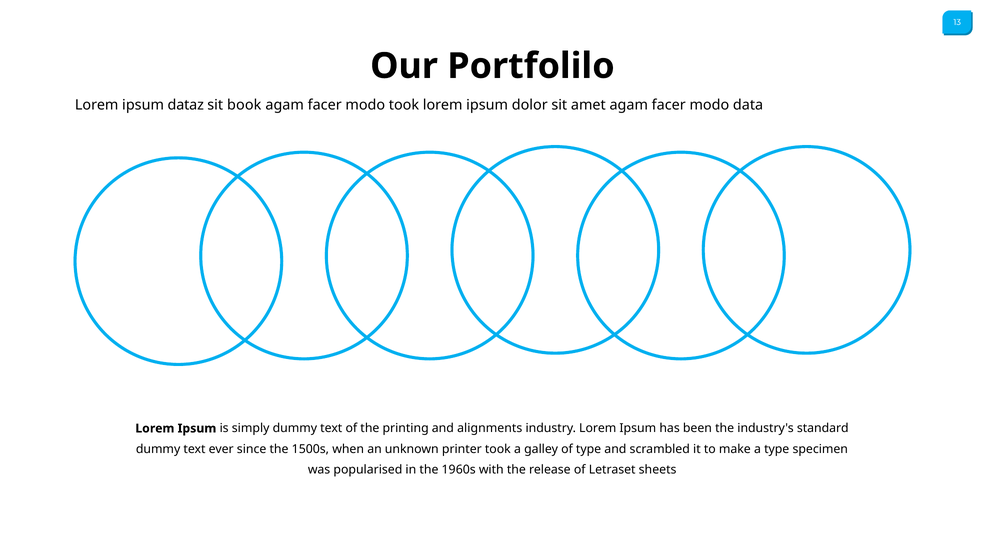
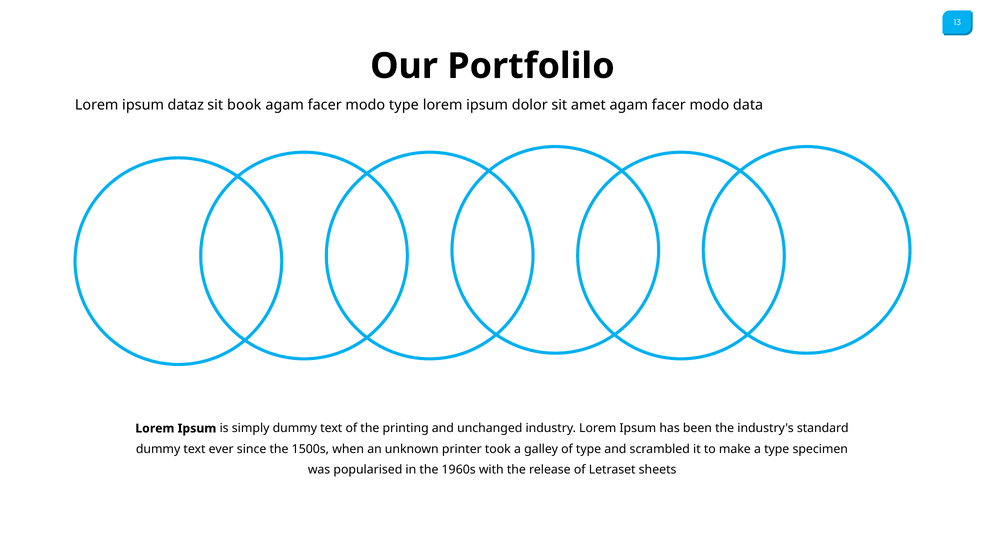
modo took: took -> type (404, 105)
alignments: alignments -> unchanged (490, 428)
